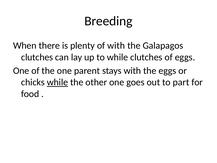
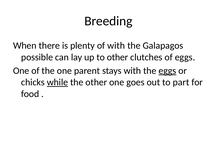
clutches: clutches -> possible (37, 57)
to while: while -> other (118, 57)
eggs underline: none -> present (167, 71)
